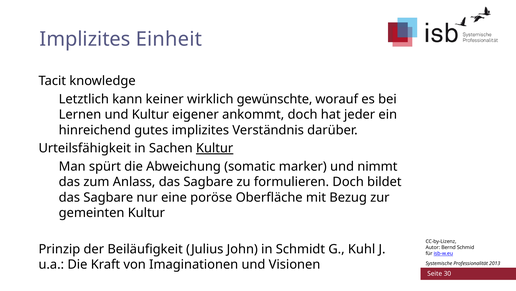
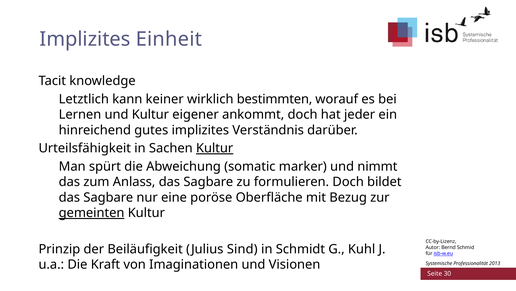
gewünschte: gewünschte -> bestimmten (275, 99)
gemeinten underline: none -> present (92, 212)
John: John -> Sind (242, 249)
